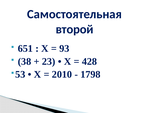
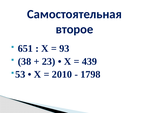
второй: второй -> второе (74, 29)
428: 428 -> 439 (89, 62)
